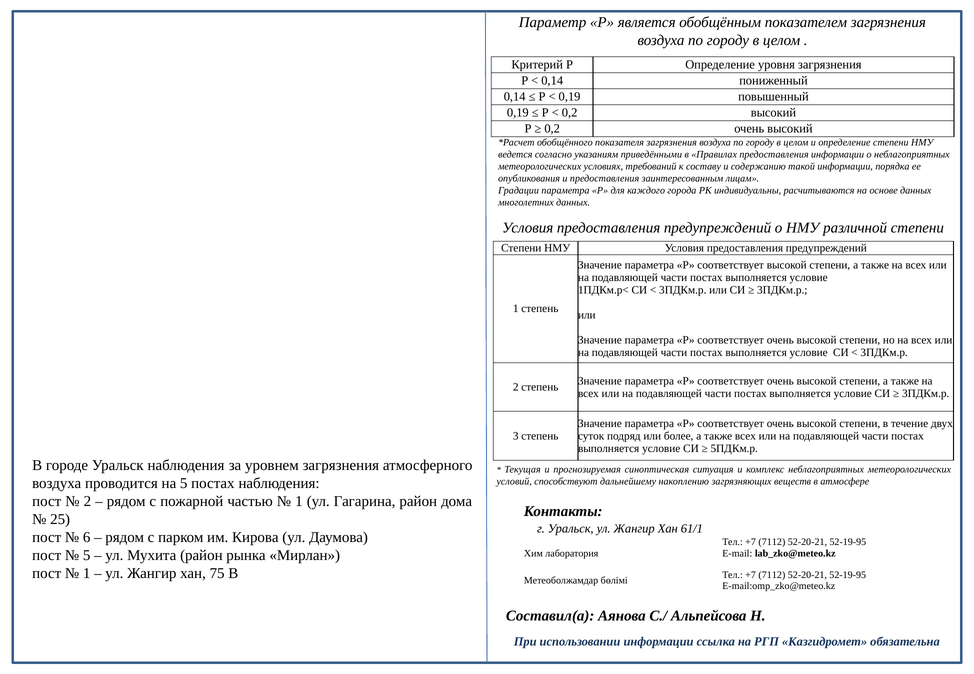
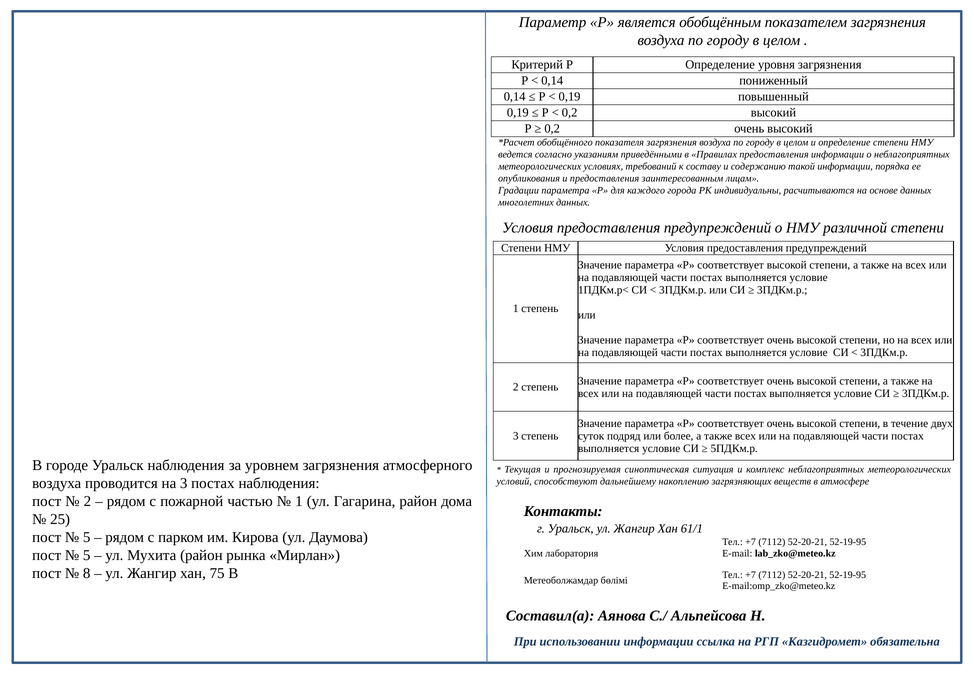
на 5: 5 -> 3 (184, 483)
6: 6 -> 5 (87, 537)
1: 1 -> 8 (87, 573)
